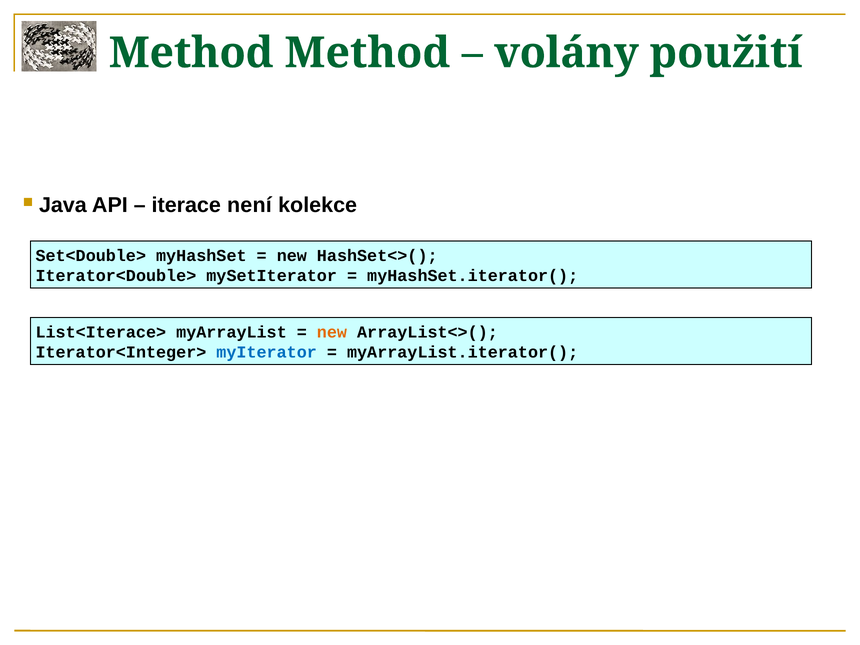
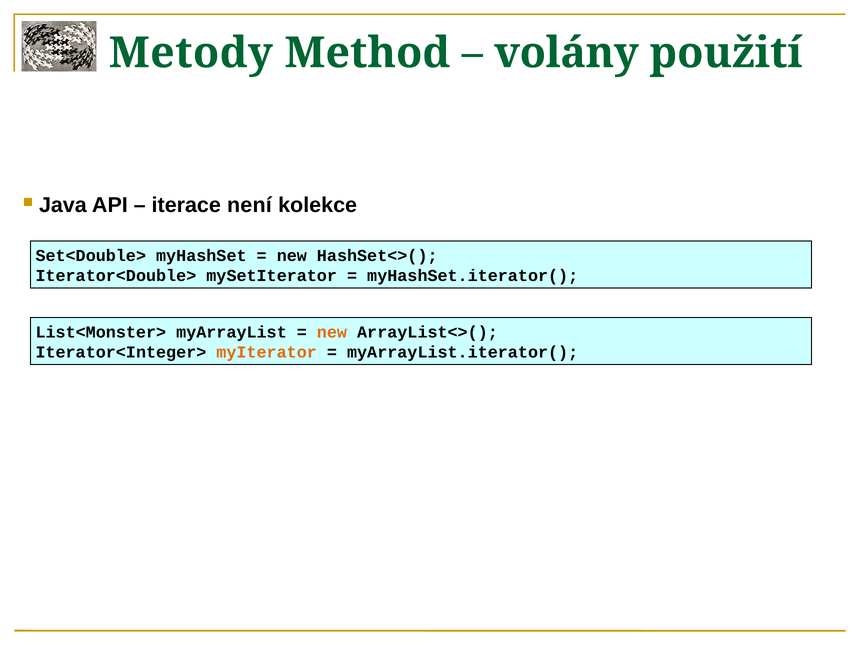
Method: Method -> Metody (191, 53)
List<Iterace>: List<Iterace> -> List<Monster> (101, 332)
myIterator colour: blue -> orange (267, 352)
